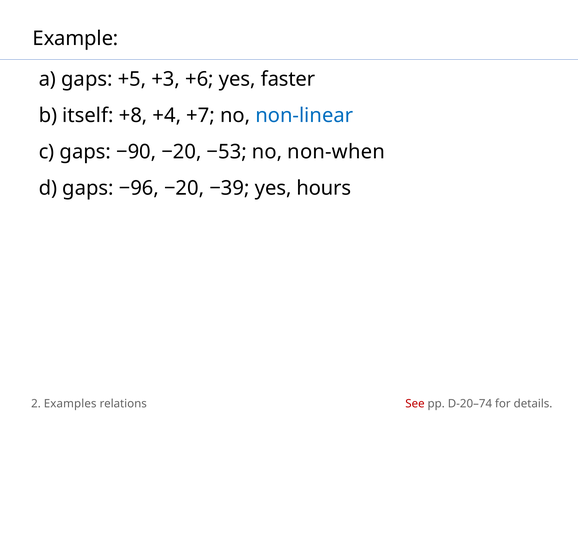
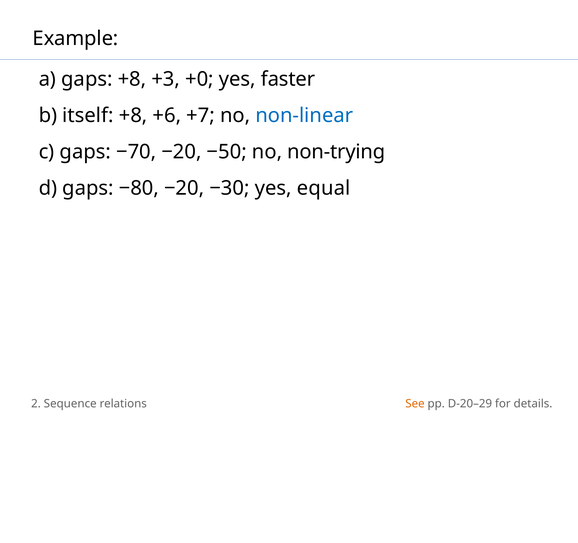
gaps +5: +5 -> +8 (132, 79)
+6: +6 -> +0 (199, 79)
+4: +4 -> +6 (167, 115)
−90: −90 -> −70 (136, 152)
−53: −53 -> −50 (227, 152)
non-when: non-when -> non-trying (336, 152)
−96: −96 -> −80 (139, 188)
−39: −39 -> −30 (229, 188)
hours: hours -> equal (324, 188)
Examples: Examples -> Sequence (70, 404)
See colour: red -> orange (415, 404)
D-20–74: D-20–74 -> D-20–29 (470, 404)
